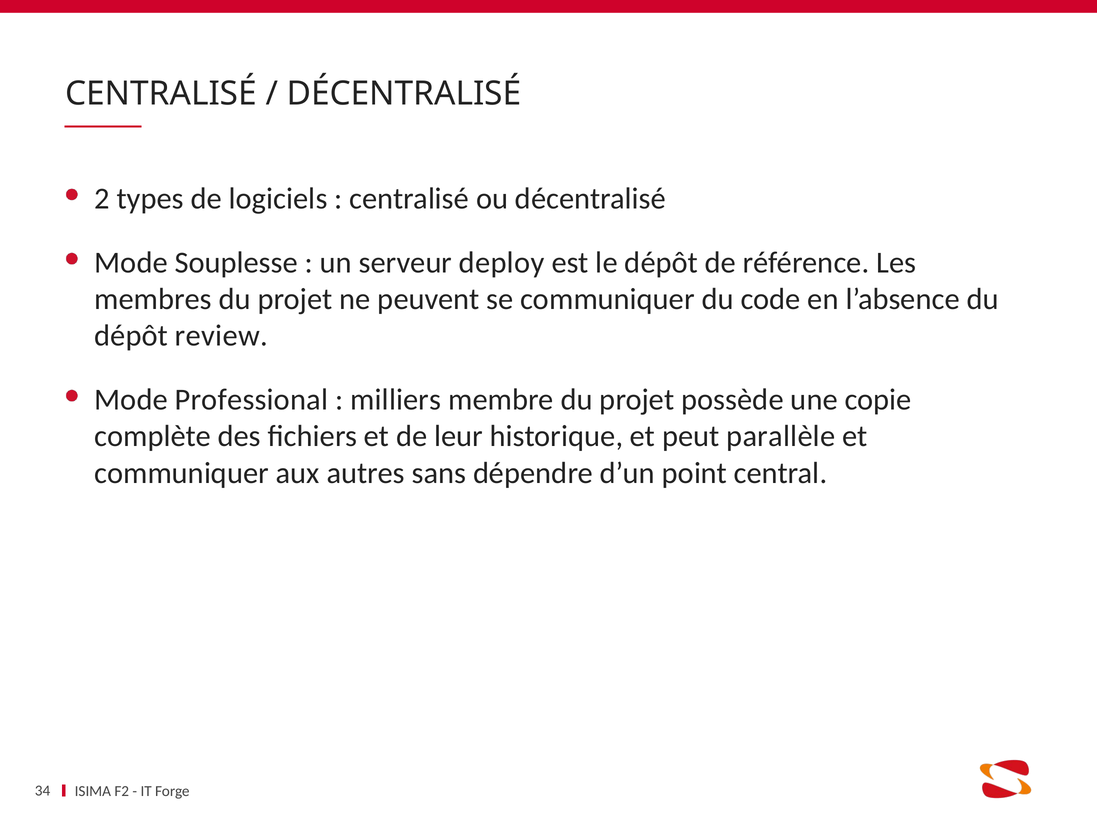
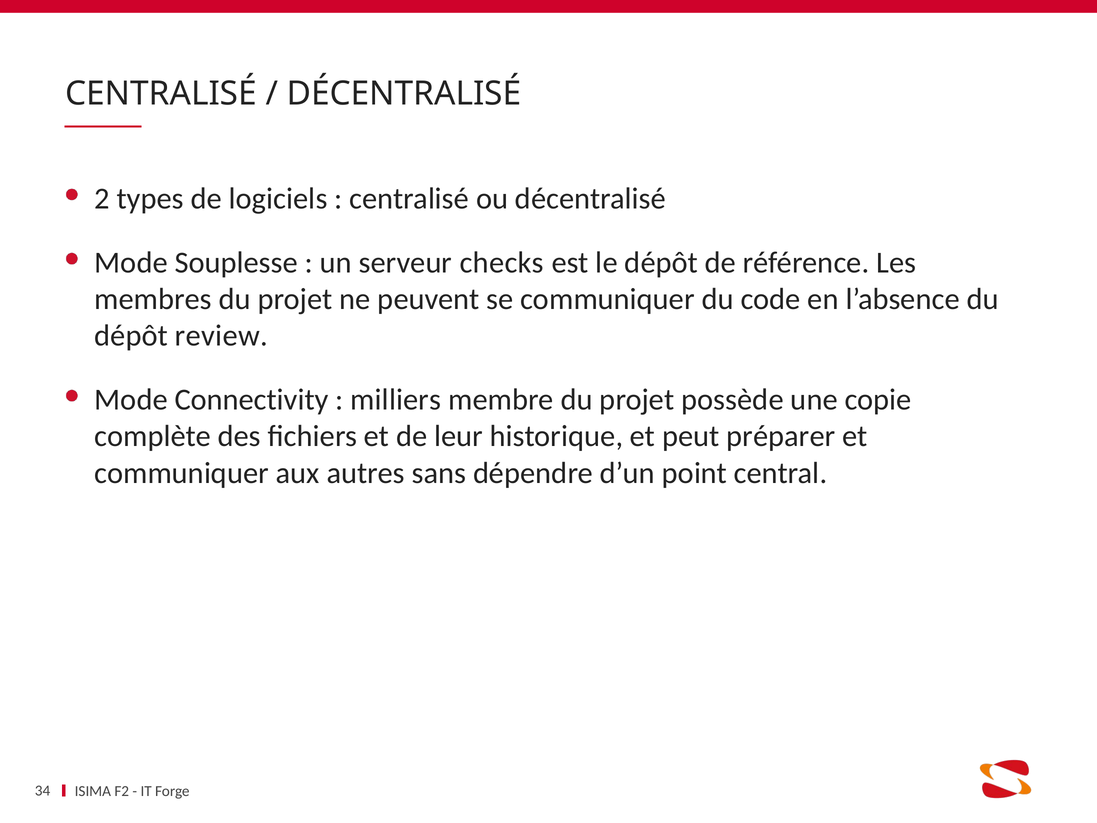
deploy: deploy -> checks (502, 263)
Professional: Professional -> Connectivity (252, 400)
parallèle: parallèle -> préparer (781, 436)
